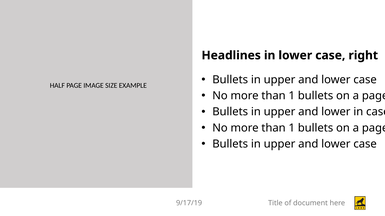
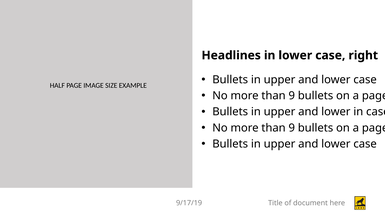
1: 1 -> 9 (292, 96)
1: 1 -> 9 (292, 128)
